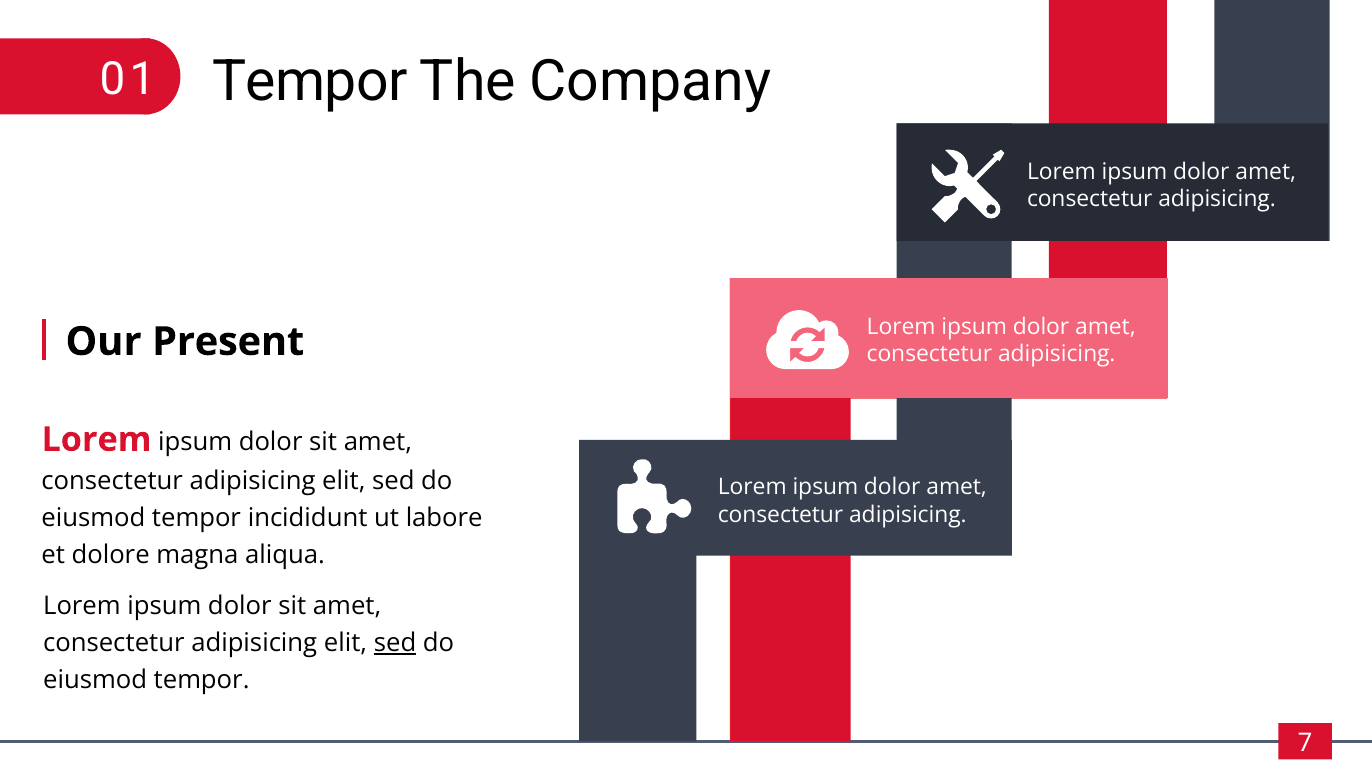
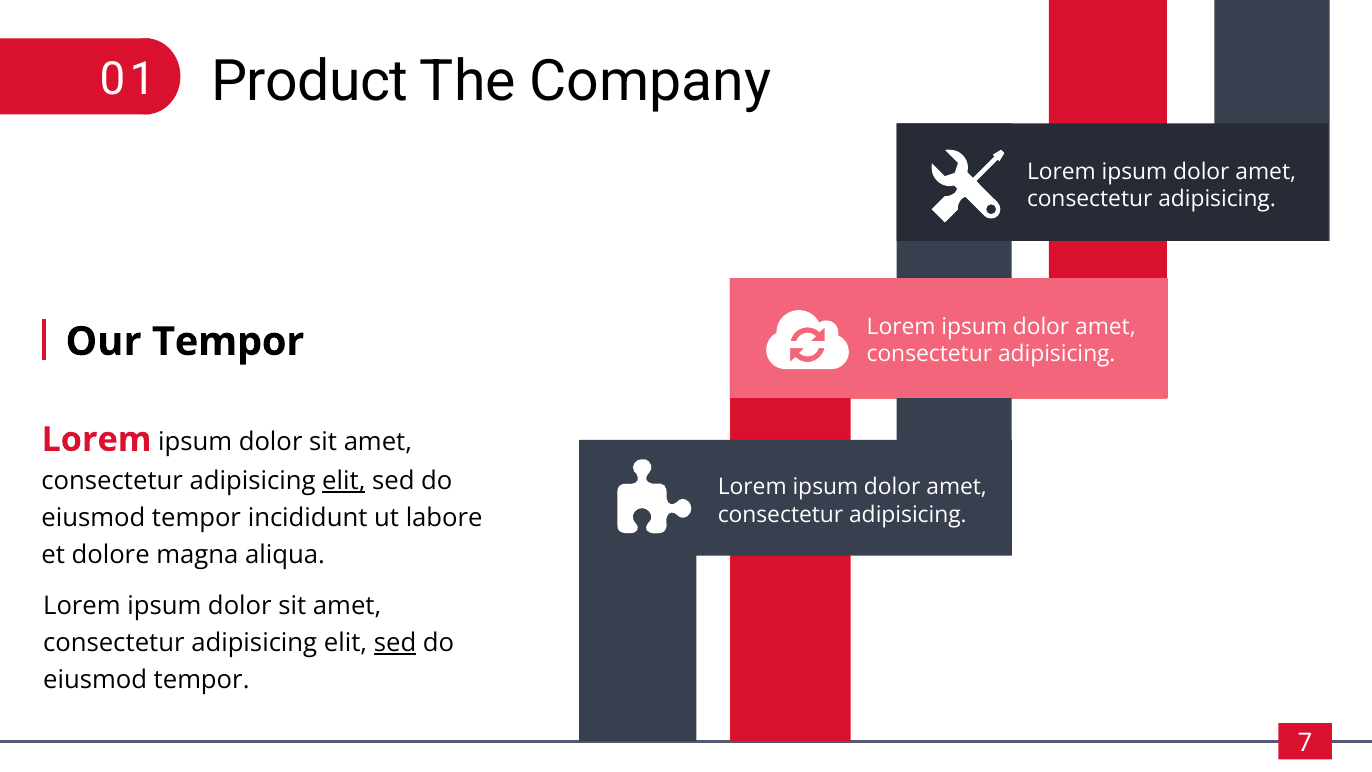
Tempor: Tempor -> Product (310, 82)
Our Present: Present -> Tempor (228, 342)
elit underline: none -> present (344, 481)
